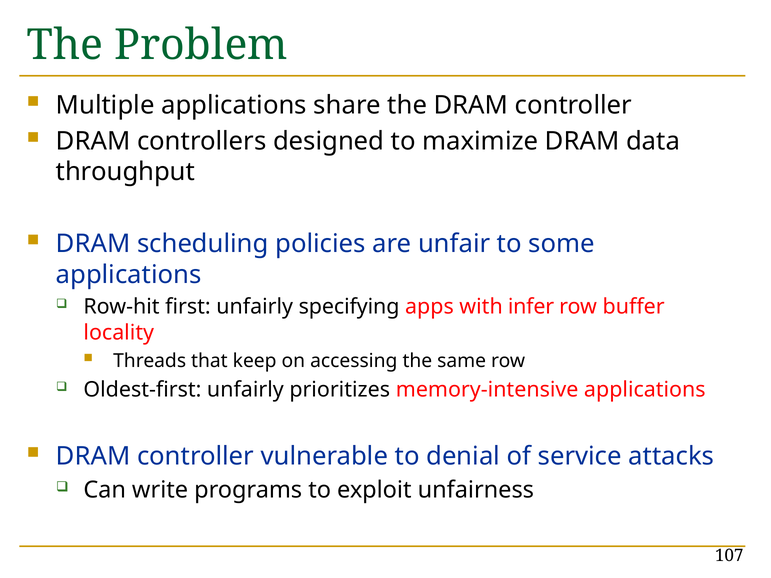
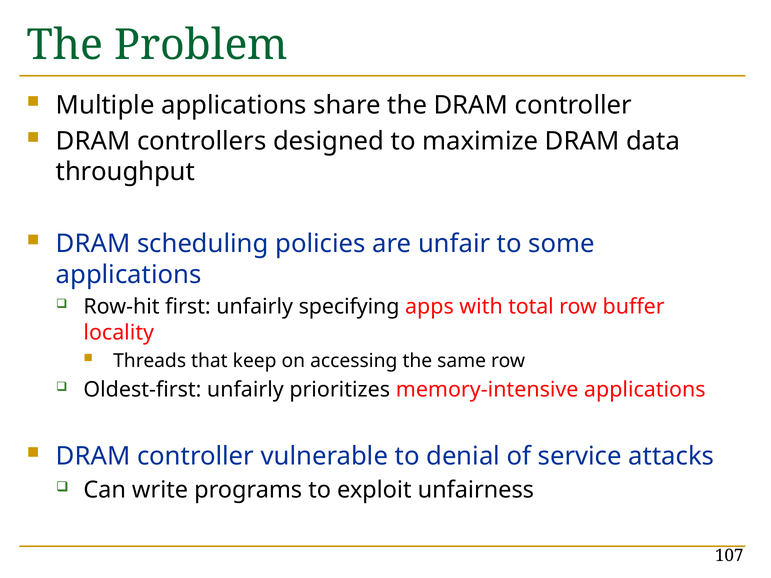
infer: infer -> total (531, 307)
